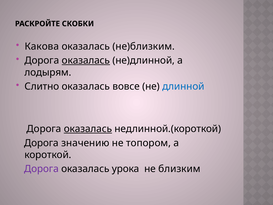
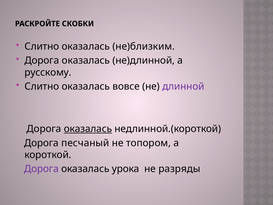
Какова: Какова -> Слитно (42, 46)
оказалась underline: present -> none (86, 60)
лодырям: лодырям -> русскому (48, 72)
длинной colour: blue -> purple (183, 86)
значению: значению -> песчаный (85, 143)
близким: близким -> разряды (179, 169)
